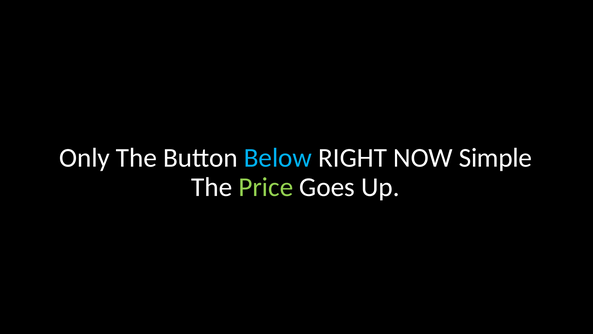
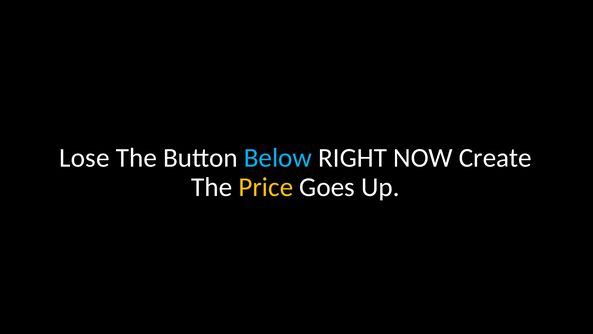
Only: Only -> Lose (84, 158)
Simple: Simple -> Create (495, 158)
Price colour: light green -> yellow (266, 187)
